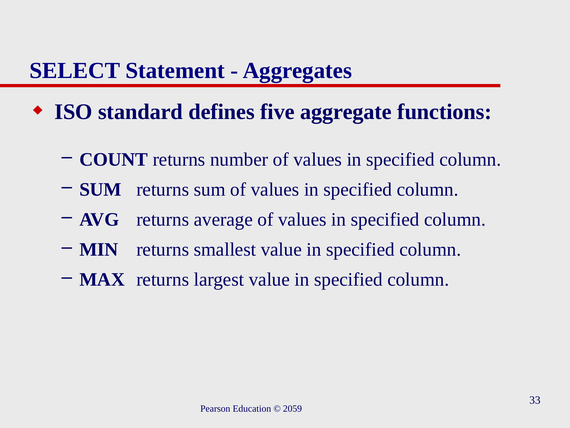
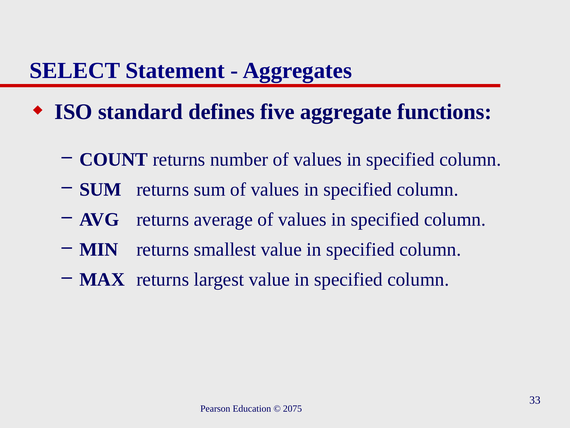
2059: 2059 -> 2075 (292, 408)
